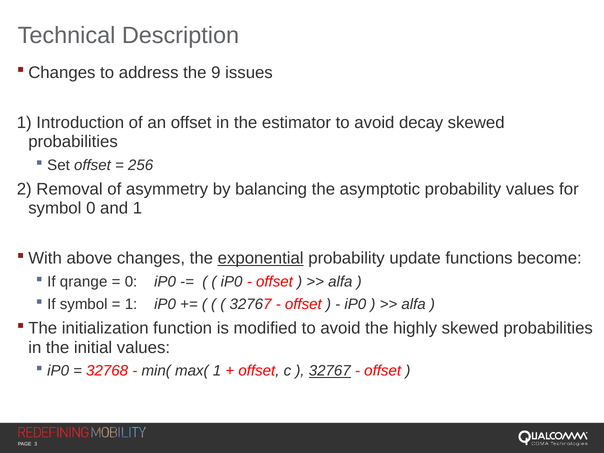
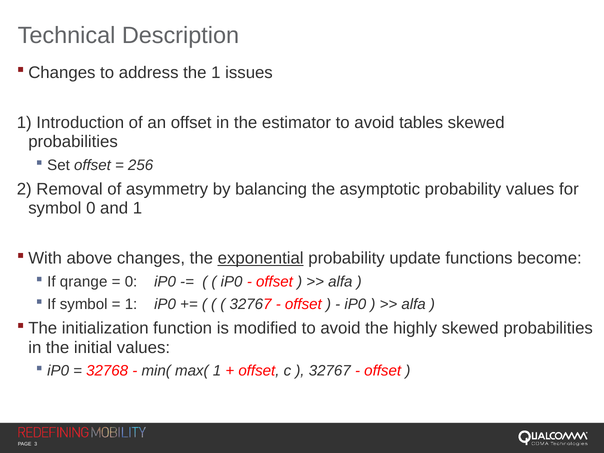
the 9: 9 -> 1 (216, 73)
decay: decay -> tables (421, 123)
32767 underline: present -> none (330, 371)
